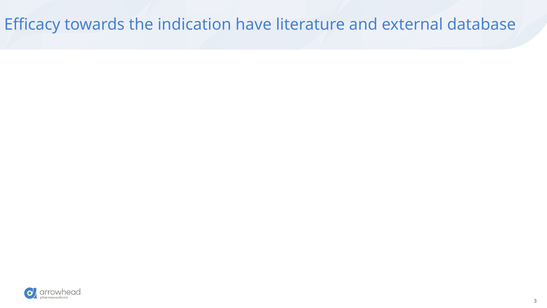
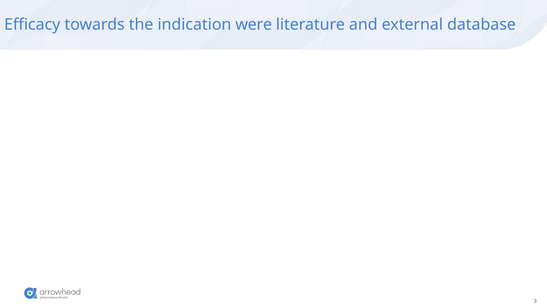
have: have -> were (254, 24)
